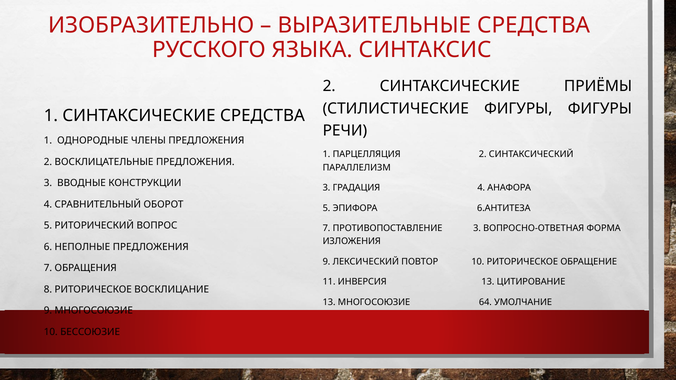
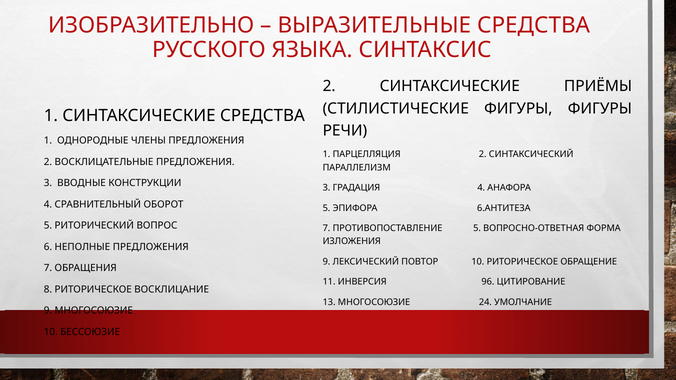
ПРОТИВОПОСТАВЛЕНИЕ 3: 3 -> 5 (477, 228)
ИНВЕРСИЯ 13: 13 -> 96 (488, 282)
64: 64 -> 24 (485, 302)
